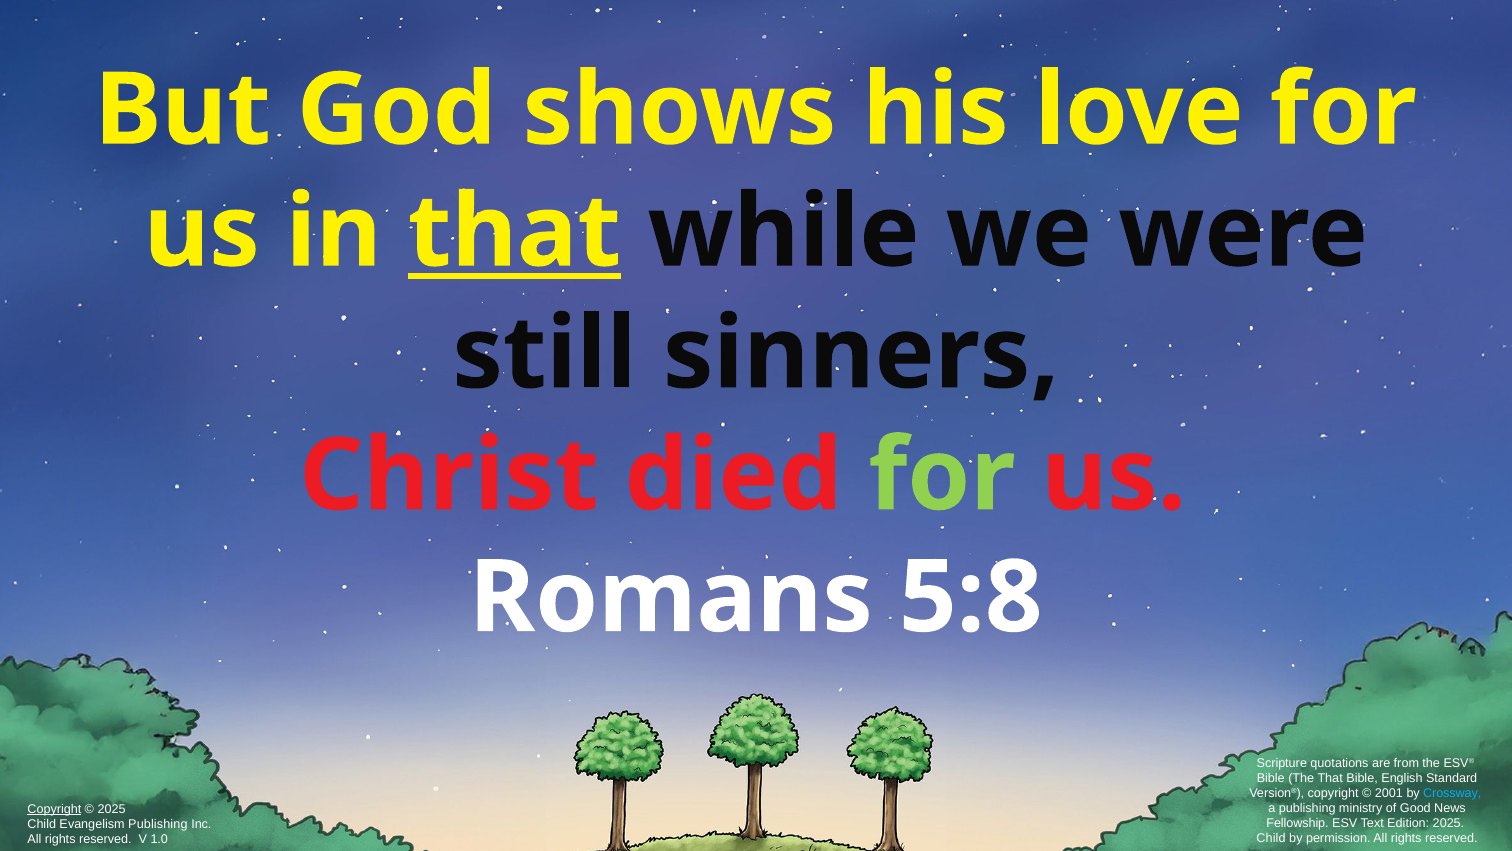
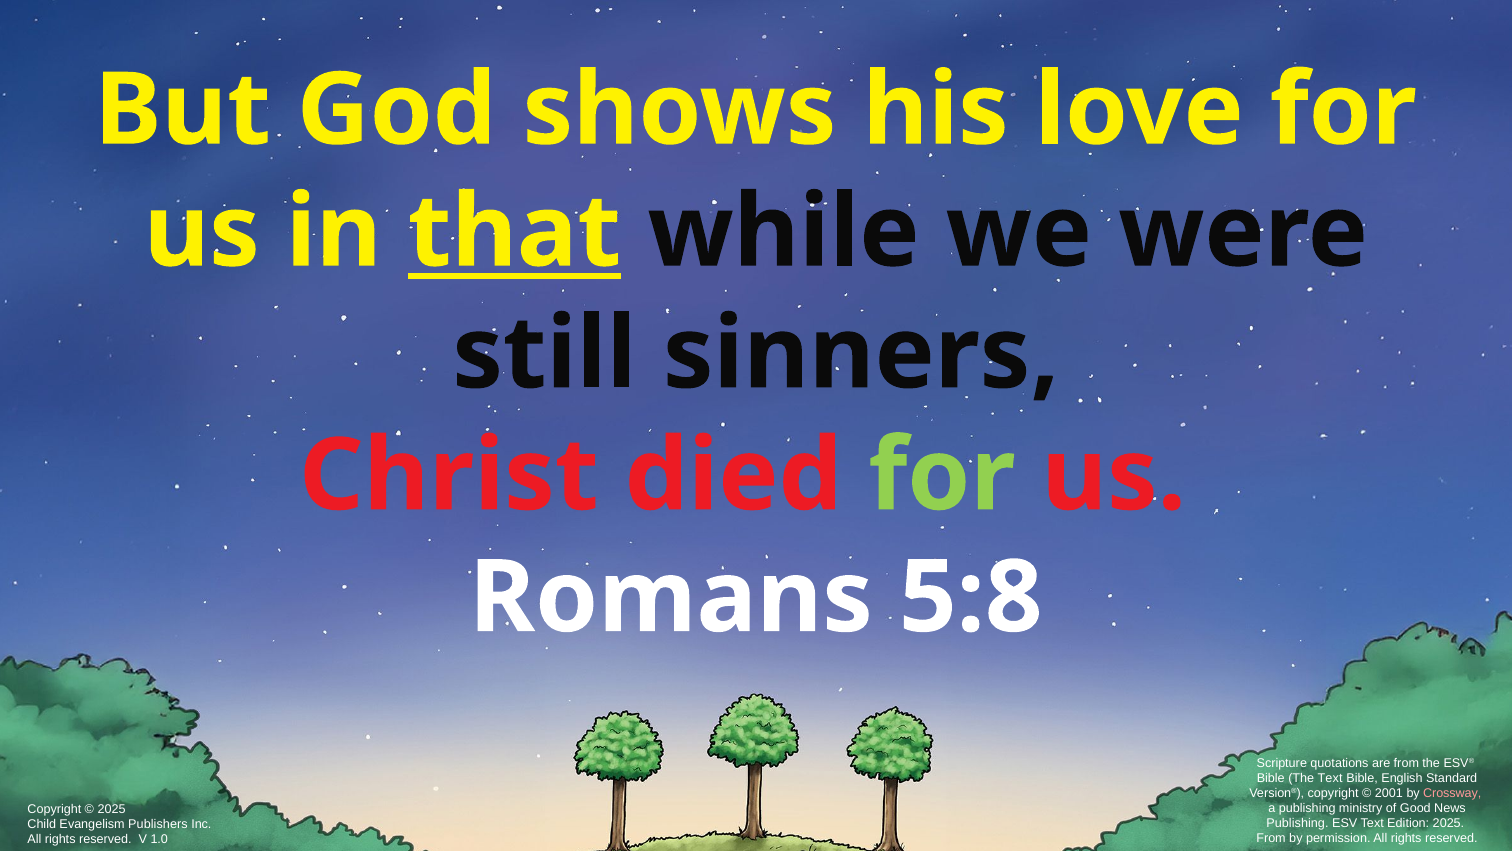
The That: That -> Text (1330, 778)
Crossway colour: light blue -> pink (1452, 793)
Copyright underline: present -> none (54, 808)
Fellowship: Fellowship -> Publishing (1297, 823)
Evangelism Publishing: Publishing -> Publishers (158, 824)
Child: Child -> From (1271, 838)
